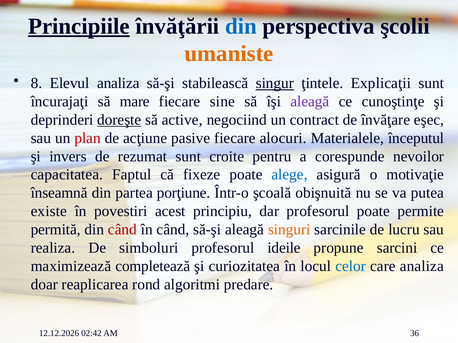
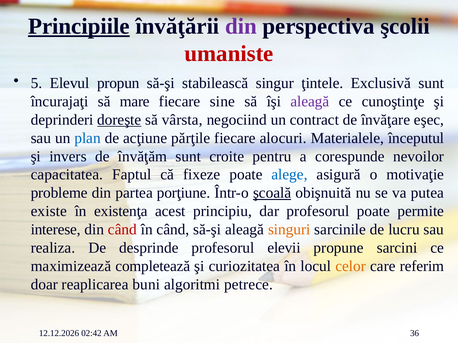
din colour: blue -> purple (241, 26)
umaniste colour: orange -> red (229, 54)
8: 8 -> 5 (36, 83)
Elevul analiza: analiza -> propun (118, 83)
singur underline: present -> none (275, 83)
Explicaţii: Explicaţii -> Exclusivă (381, 83)
active: active -> vârsta (182, 120)
plan colour: red -> blue (88, 138)
pasive: pasive -> părţile (191, 138)
rezumat: rezumat -> învăţăm (143, 157)
înseamnă: înseamnă -> probleme (59, 193)
şcoală underline: none -> present (272, 193)
povestiri: povestiri -> existenţa (121, 212)
permită: permită -> interese (56, 230)
simboluri: simboluri -> desprinde (149, 248)
ideile: ideile -> elevii (284, 248)
celor colour: blue -> orange (351, 266)
care analiza: analiza -> referim (422, 266)
rond: rond -> buni (146, 285)
predare: predare -> petrece (249, 285)
